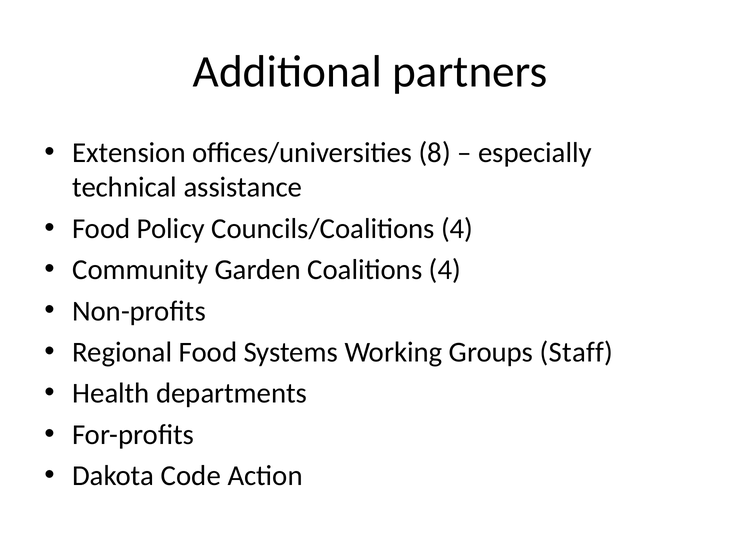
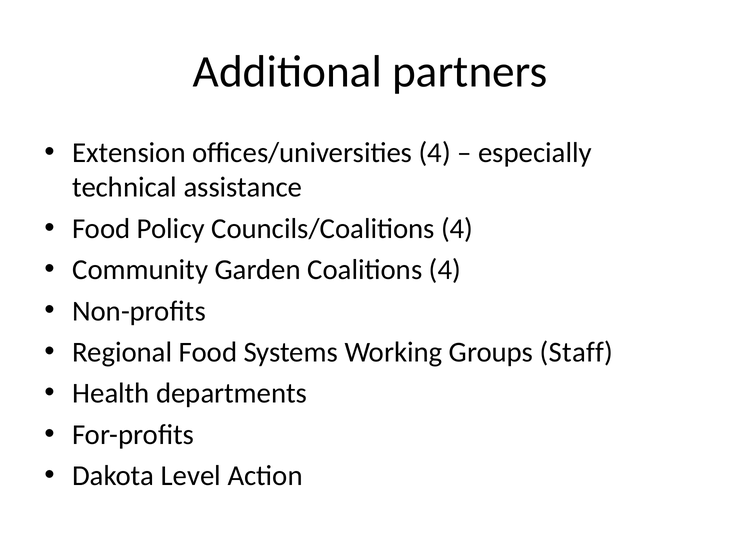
offices/universities 8: 8 -> 4 (435, 153)
Code: Code -> Level (191, 476)
